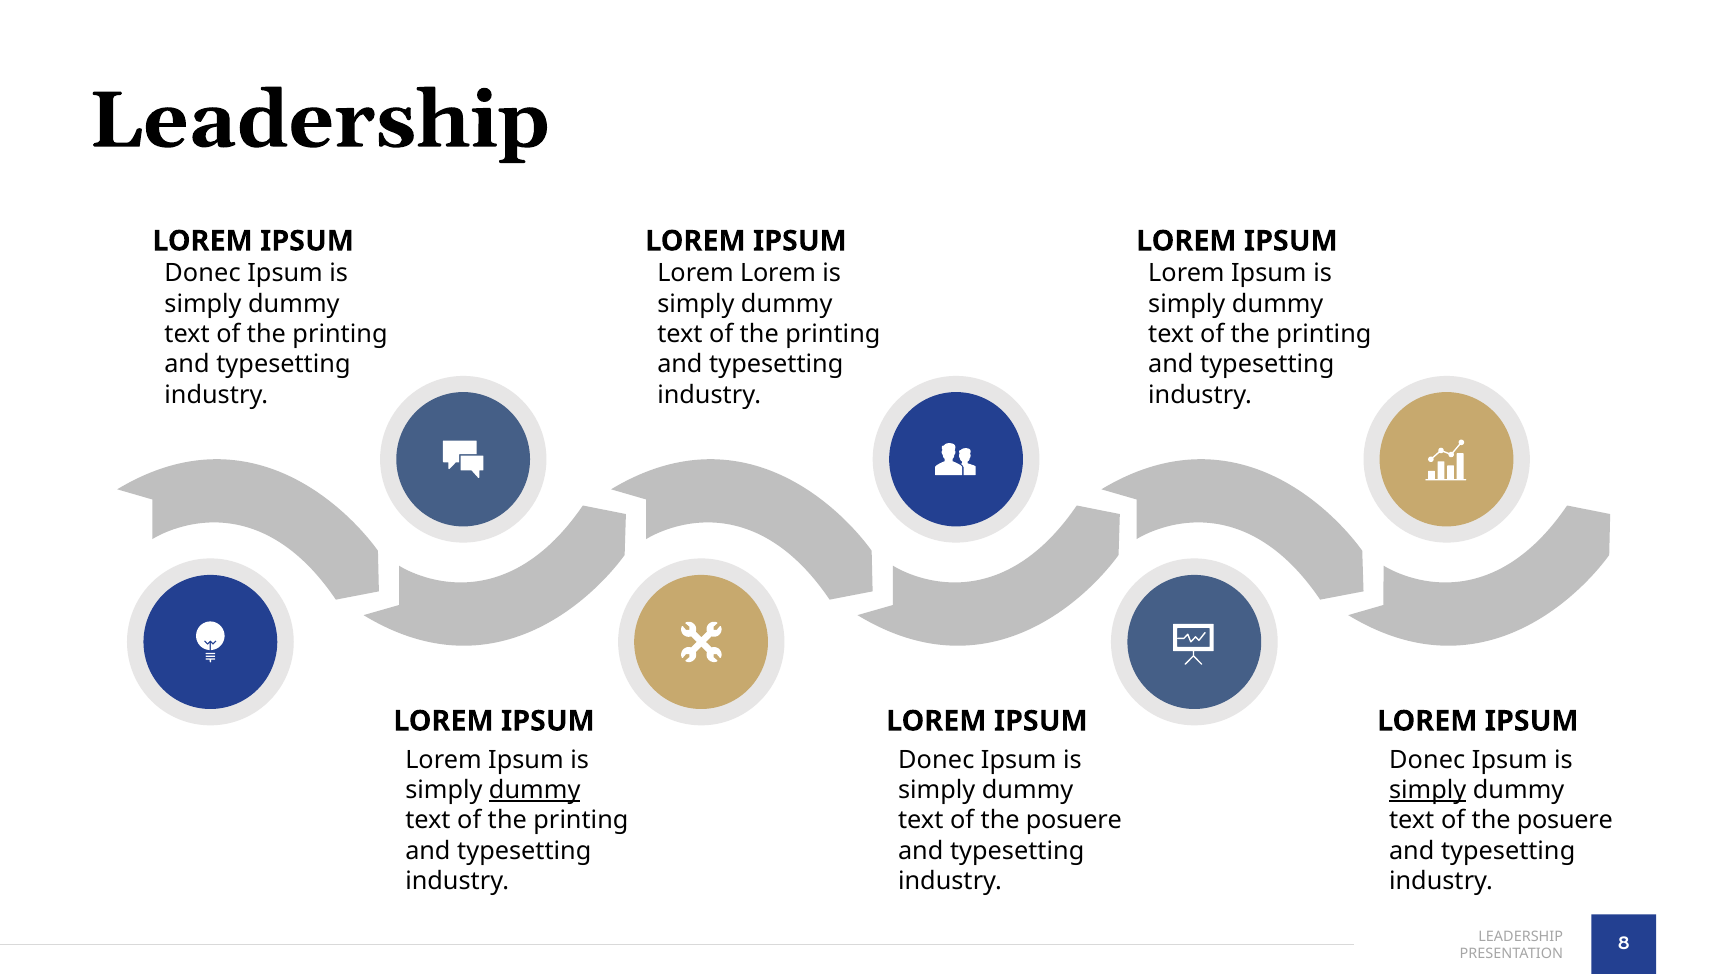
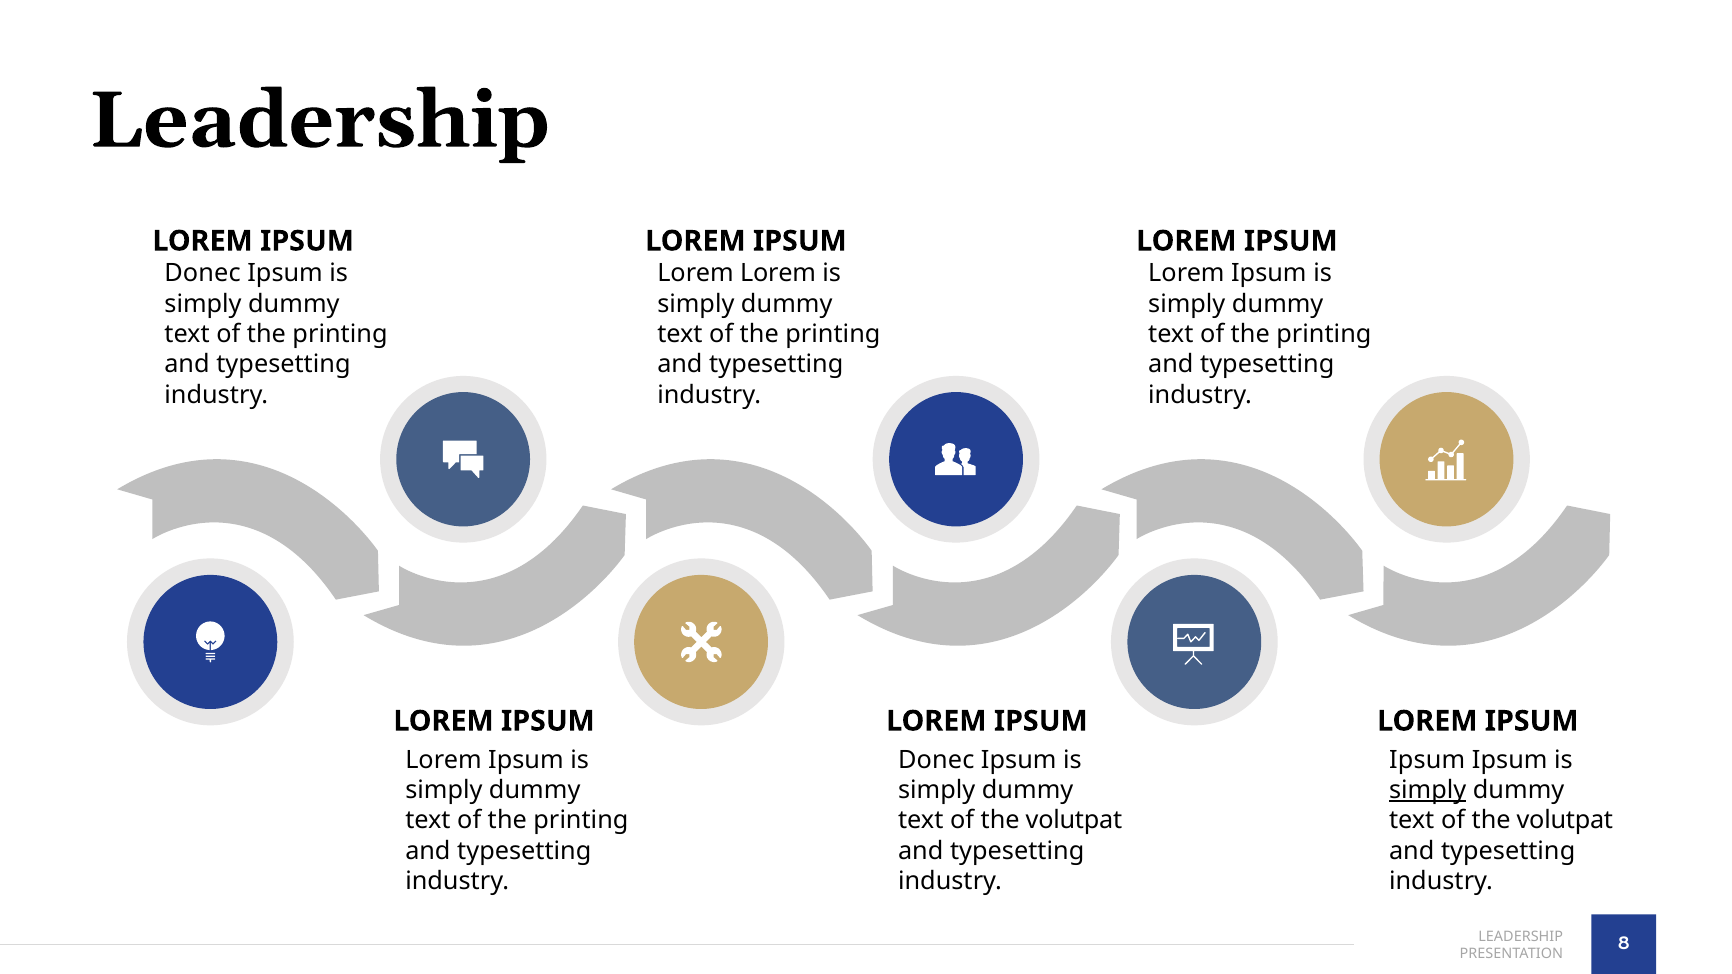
Donec: Donec -> Ipsum (1427, 760)
dummy underline: present -> none (535, 791)
posuere: posuere -> volutpat (1074, 821)
posuere: posuere -> volutpat (1565, 821)
